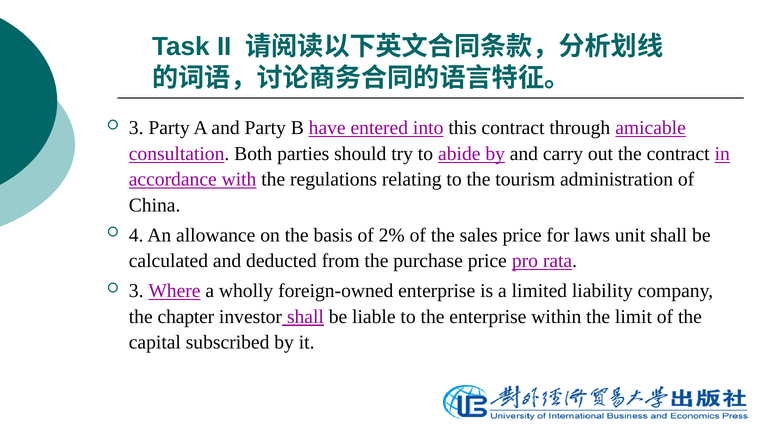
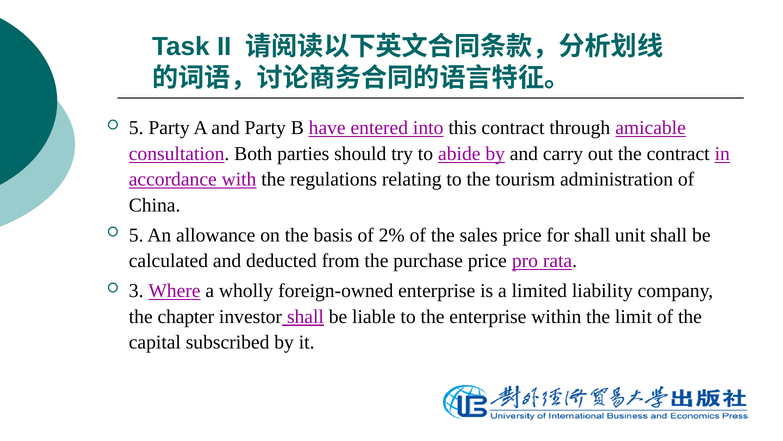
3: 3 -> 5 (136, 128)
4: 4 -> 5 (136, 235)
for laws: laws -> shall (592, 235)
